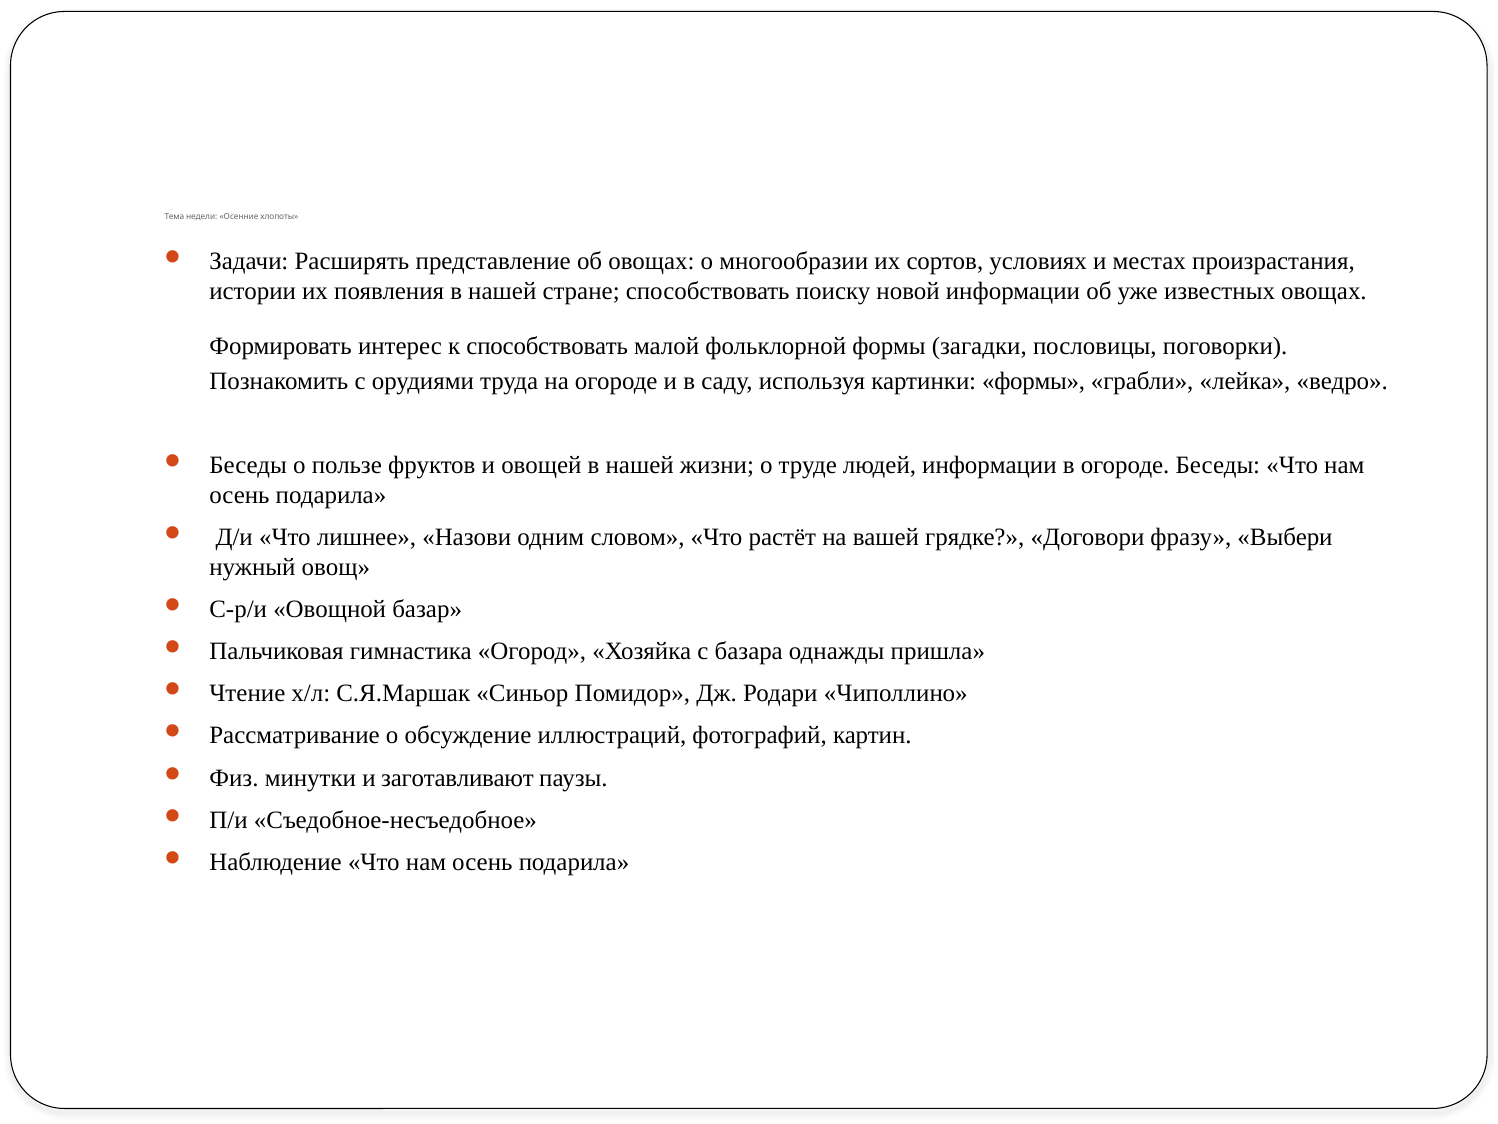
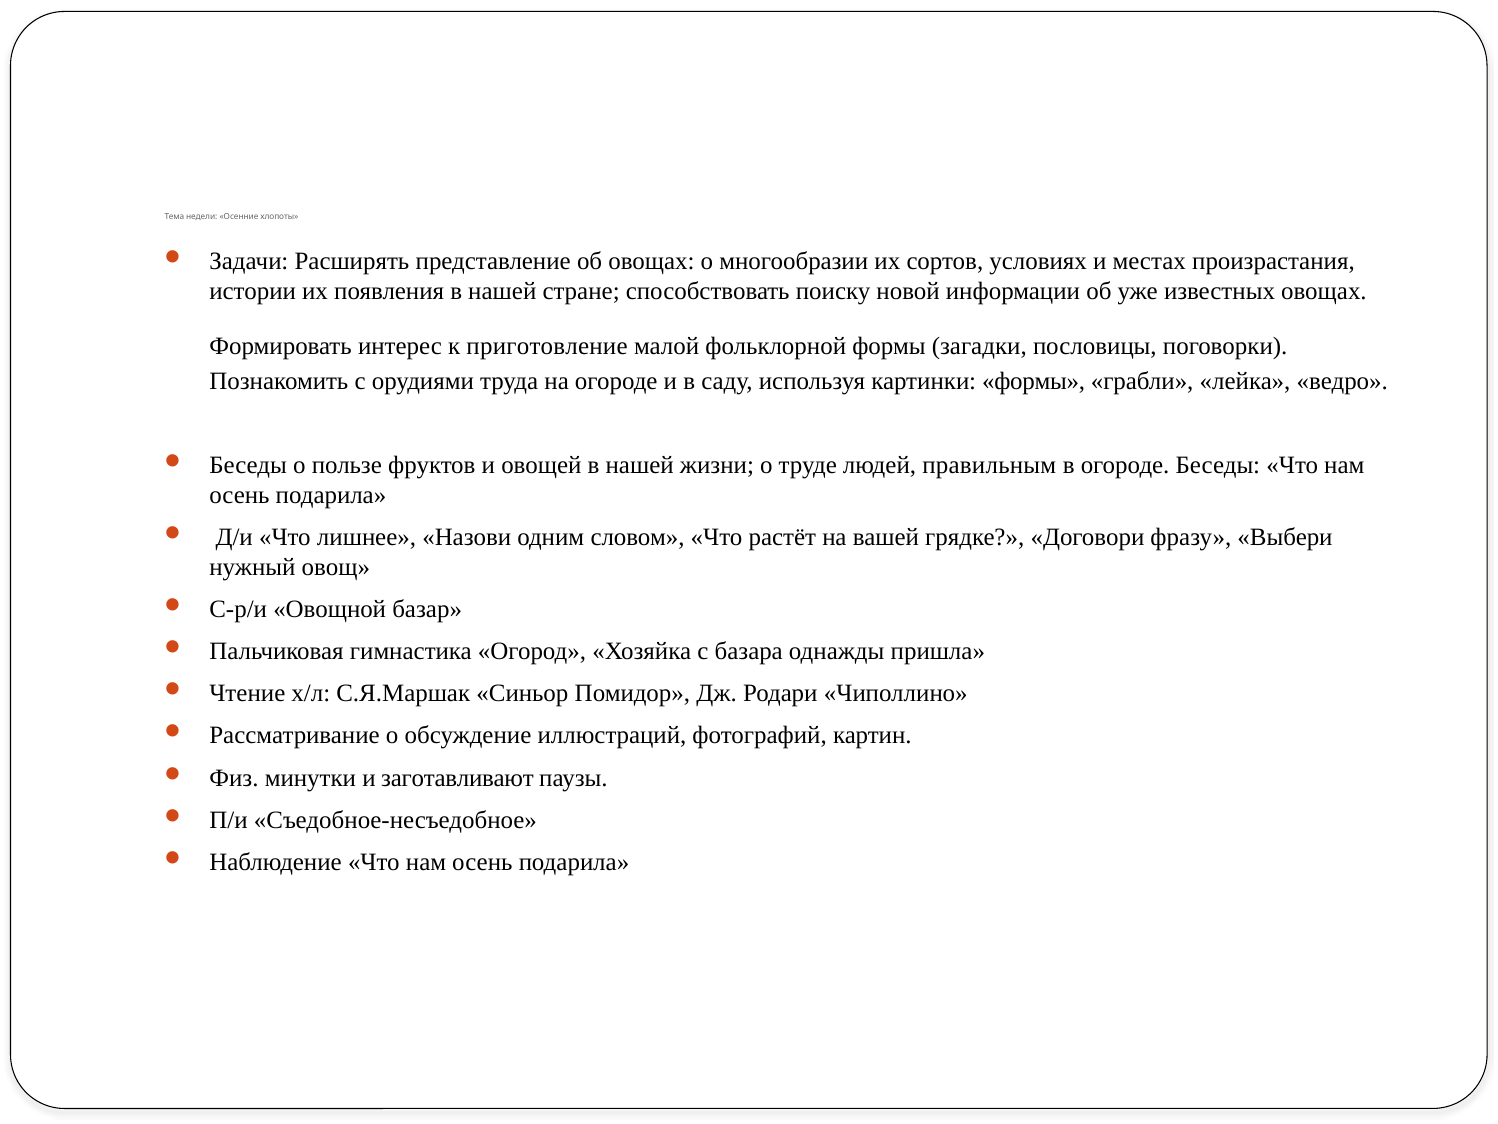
к способствовать: способствовать -> приготовление (547, 346)
людей информации: информации -> правильным (989, 465)
